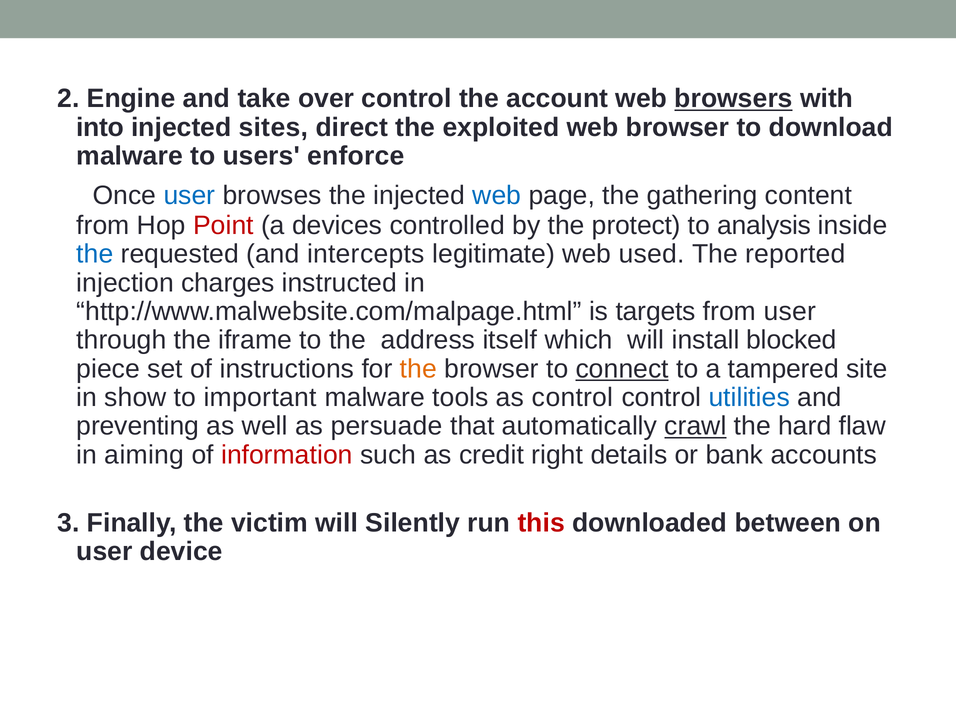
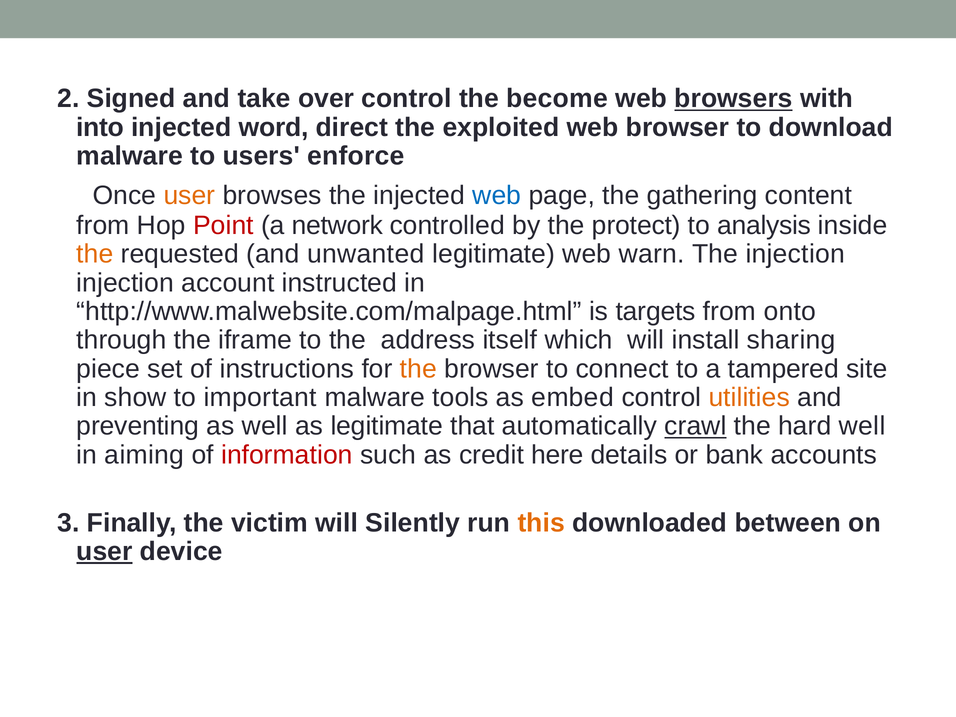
Engine: Engine -> Signed (131, 99)
account: account -> become (557, 99)
sites: sites -> word (274, 127)
user colour: blue -> orange (189, 196)
devices: devices -> network (337, 225)
the colour: blue -> orange (95, 254)
intercepts: intercepts -> unwanted (366, 254)
used: used -> warn (652, 254)
The reported: reported -> injection (795, 254)
charges: charges -> account (228, 283)
from user: user -> onto (790, 311)
blocked: blocked -> sharing (791, 340)
connect underline: present -> none (622, 369)
as control: control -> embed (573, 398)
utilities colour: blue -> orange (749, 398)
as persuade: persuade -> legitimate (387, 426)
hard flaw: flaw -> well (862, 426)
right: right -> here (557, 455)
this colour: red -> orange (541, 523)
user underline: none -> present (104, 552)
